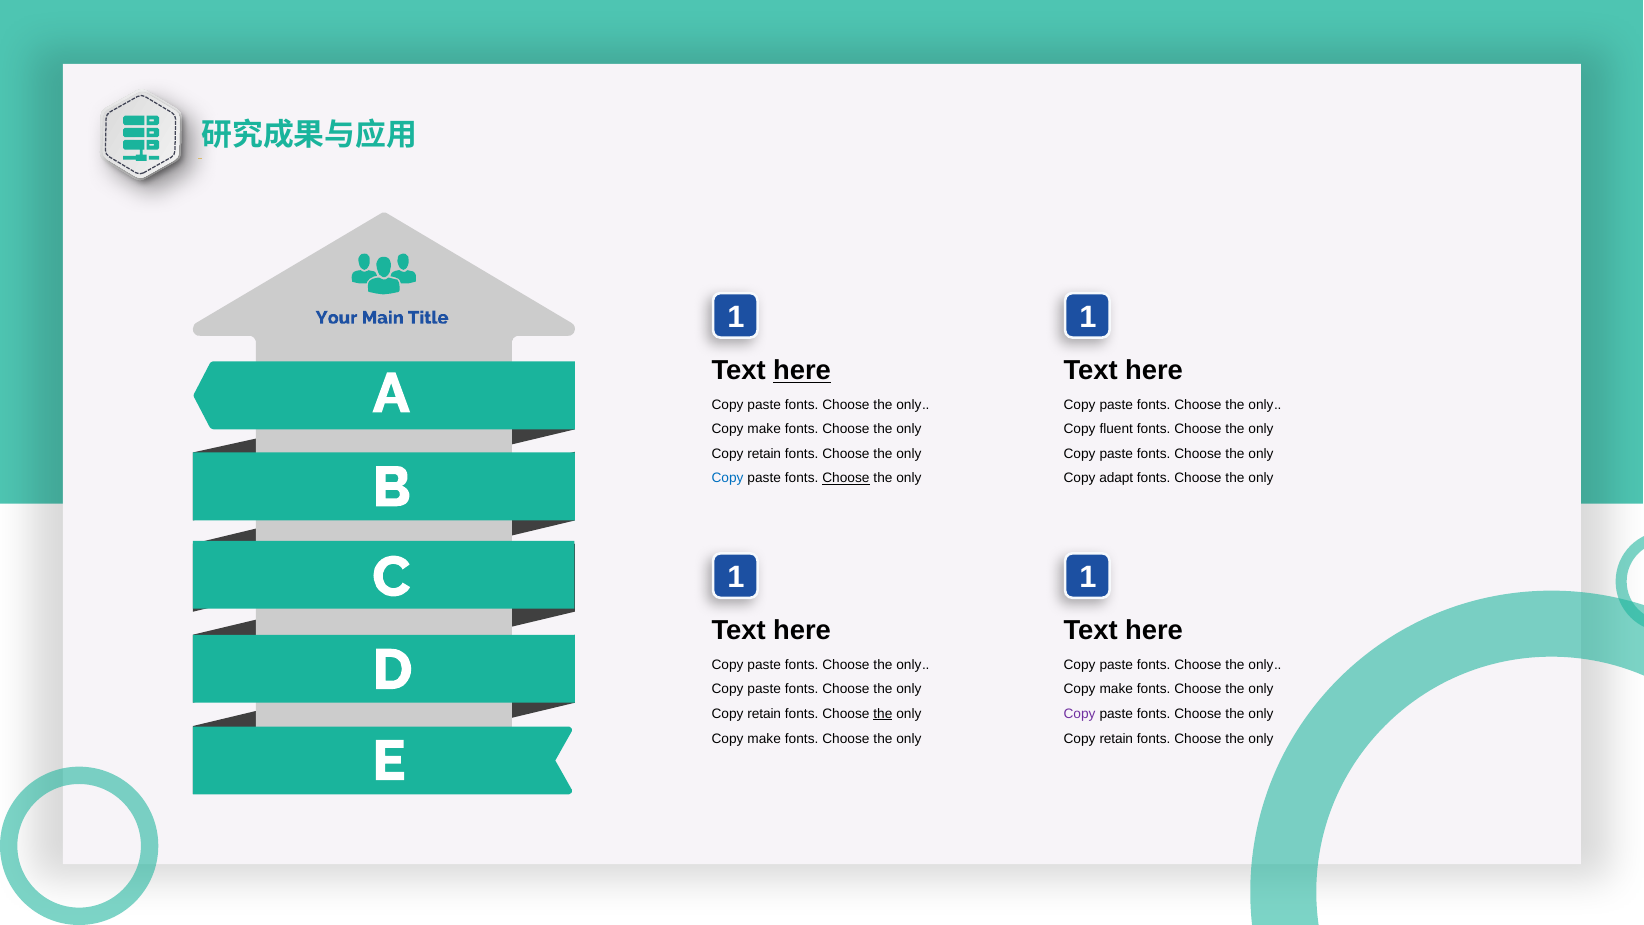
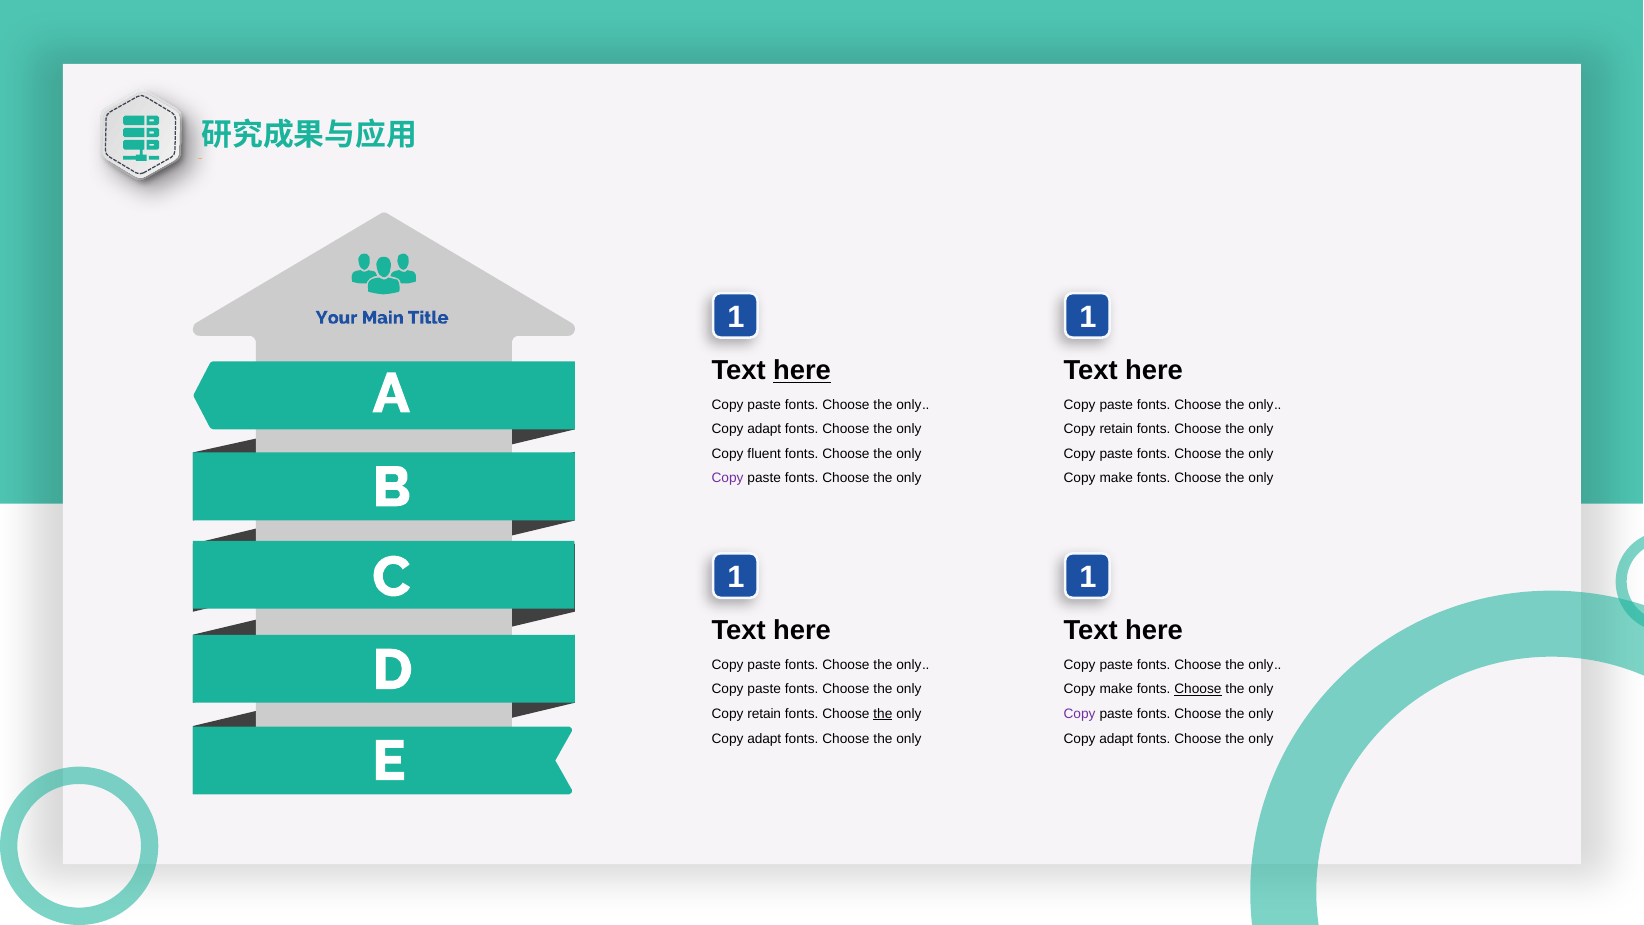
make: make -> adapt (764, 429)
fluent: fluent -> retain (1116, 429)
retain: retain -> fluent (764, 454)
Copy colour: blue -> purple (728, 478)
Choose underline: present -> none (846, 478)
adapt: adapt -> make (1116, 478)
Choose underline: none -> present (1198, 689)
make: make -> adapt (764, 738)
retain: retain -> adapt (1116, 738)
